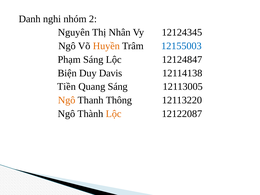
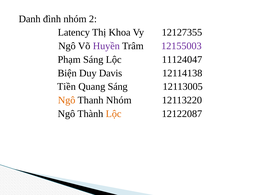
nghi: nghi -> đình (52, 19)
Nguyên: Nguyên -> Latency (74, 32)
Nhân: Nhân -> Khoa (120, 32)
12124345: 12124345 -> 12127355 (182, 32)
Huyền colour: orange -> purple (106, 46)
12155003 colour: blue -> purple (181, 46)
12124847: 12124847 -> 11124047 (182, 60)
Thanh Thông: Thông -> Nhóm (119, 100)
